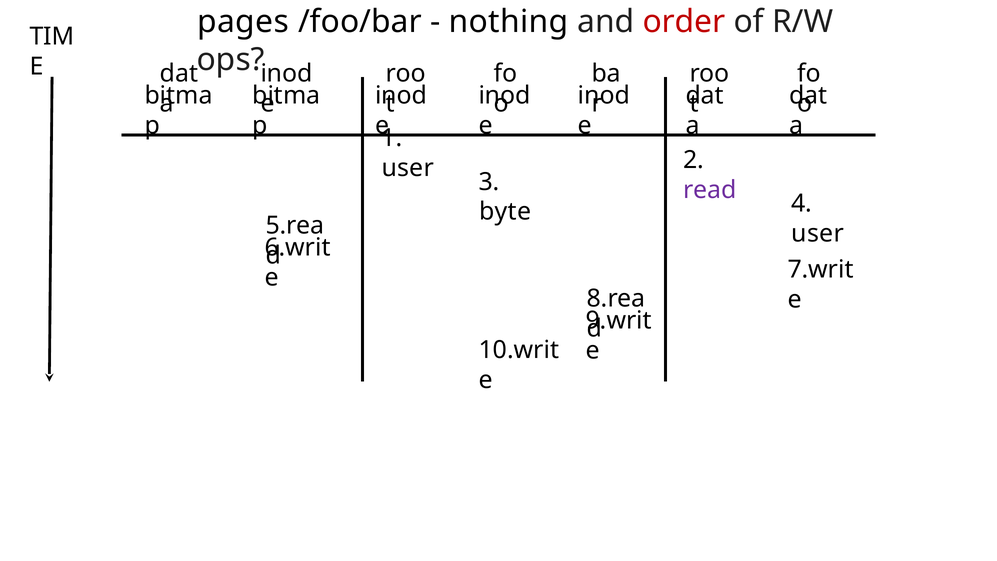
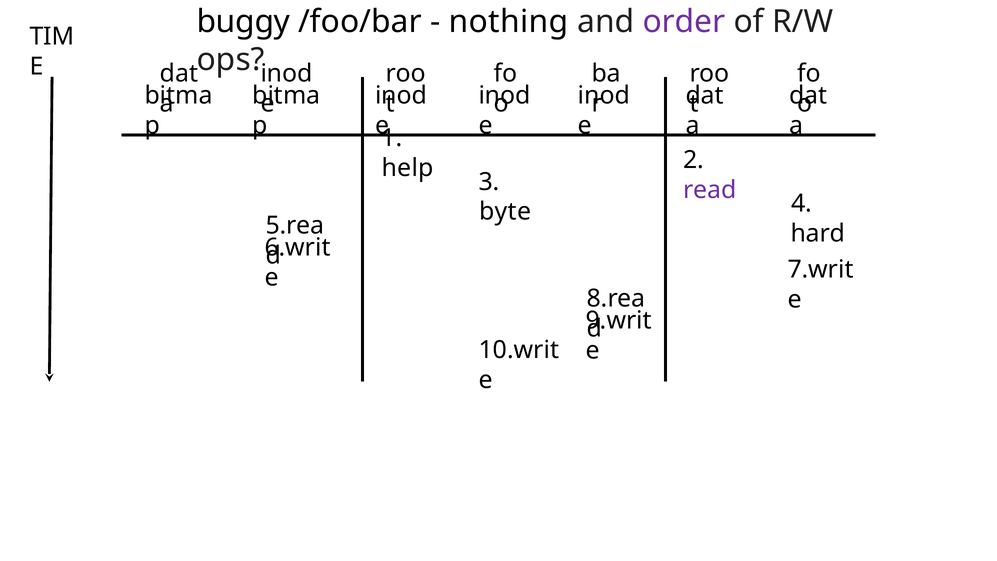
pages: pages -> buggy (243, 22)
order colour: red -> purple (684, 22)
user: user -> help (408, 168)
user: user -> hard (818, 234)
